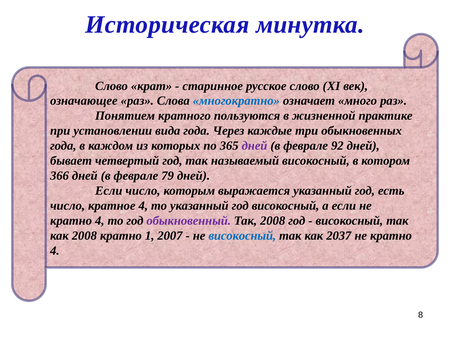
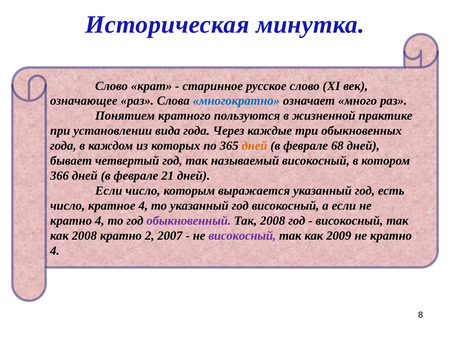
дней colour: purple -> orange (255, 146)
92: 92 -> 68 (337, 146)
79: 79 -> 21 (168, 176)
1: 1 -> 2 (150, 236)
високосный colour: blue -> purple (242, 236)
2037: 2037 -> 2009 (339, 236)
